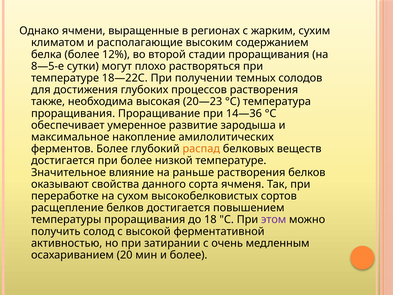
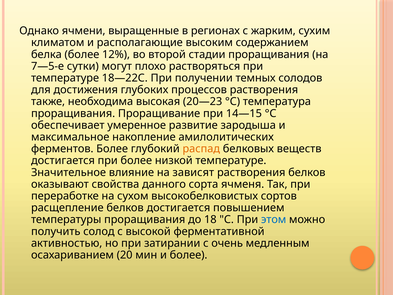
8—5-е: 8—5-е -> 7—5-е (48, 66)
14—36: 14—36 -> 14—15 (244, 113)
раньше: раньше -> зависят (193, 172)
этом colour: purple -> blue (274, 219)
